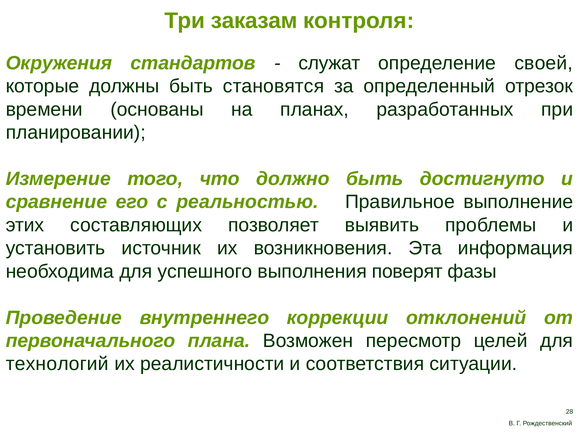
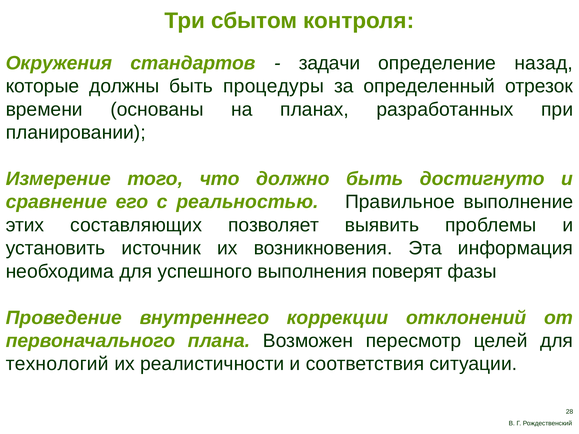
заказам: заказам -> сбытом (254, 21)
служат: служат -> задачи (329, 63)
своей: своей -> назад (544, 63)
становятся: становятся -> процедуры (273, 86)
